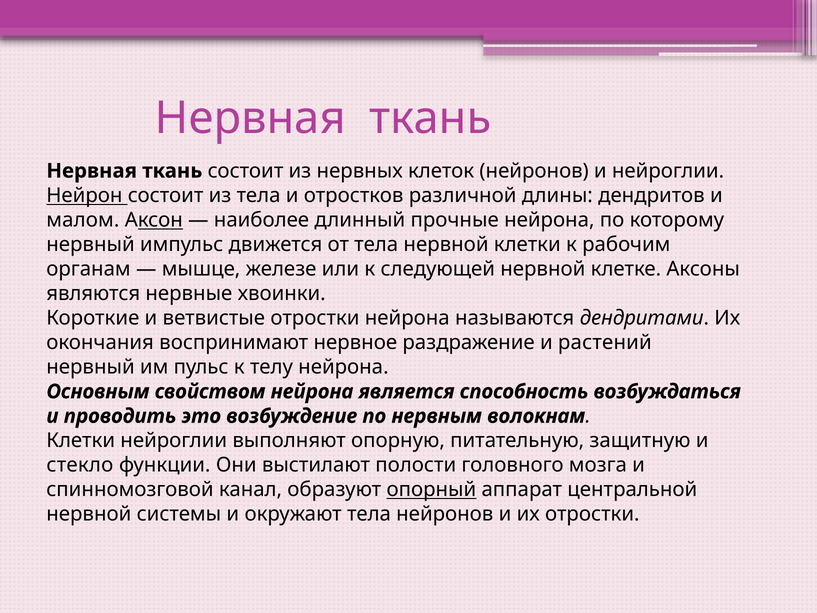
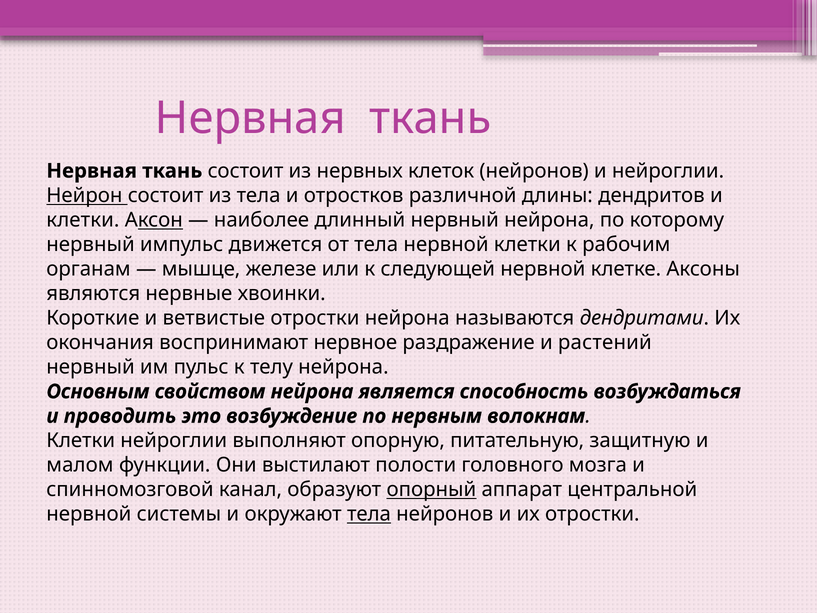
малом: малом -> клетки (83, 220)
длинный прочные: прочные -> нервный (455, 220)
стекло: стекло -> малом (80, 465)
тела underline: none -> present (369, 514)
